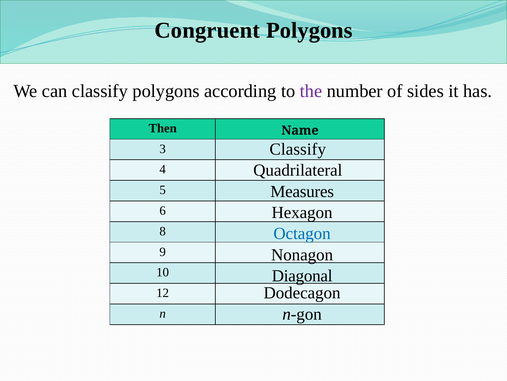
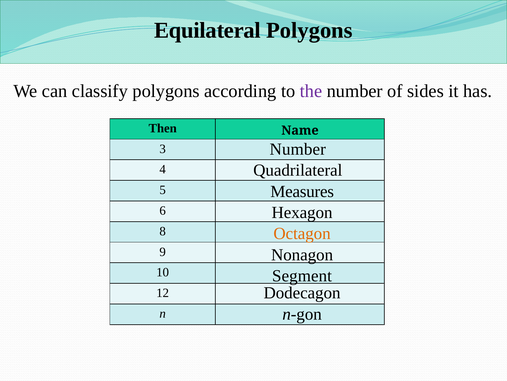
Congruent: Congruent -> Equilateral (207, 30)
Classify: Classify -> Number (298, 149)
Octagon colour: blue -> orange (302, 233)
Diagonal: Diagonal -> Segment (302, 275)
